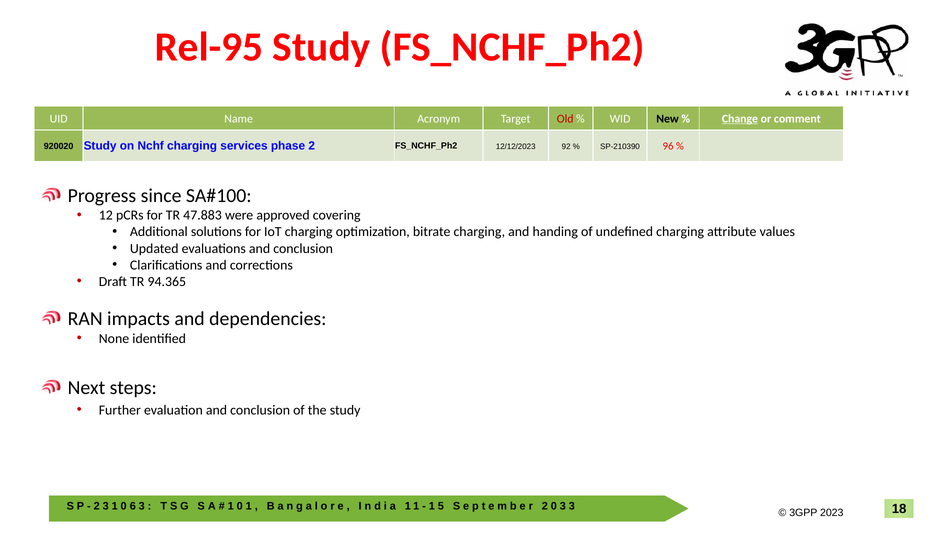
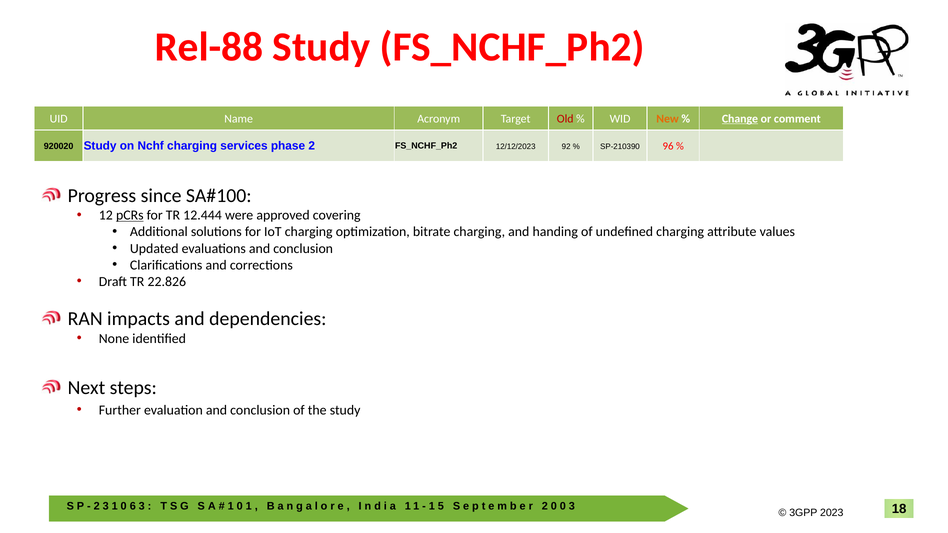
Rel-95: Rel-95 -> Rel-88 (209, 47)
New colour: black -> orange (668, 119)
pCRs underline: none -> present (130, 215)
47.883: 47.883 -> 12.444 (203, 215)
94.365: 94.365 -> 22.826 (167, 282)
3: 3 -> 0 (563, 506)
